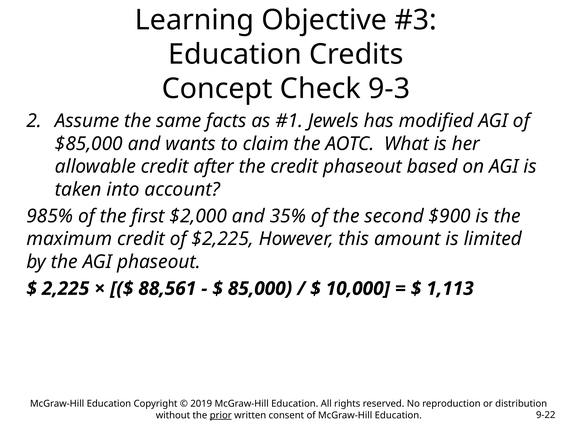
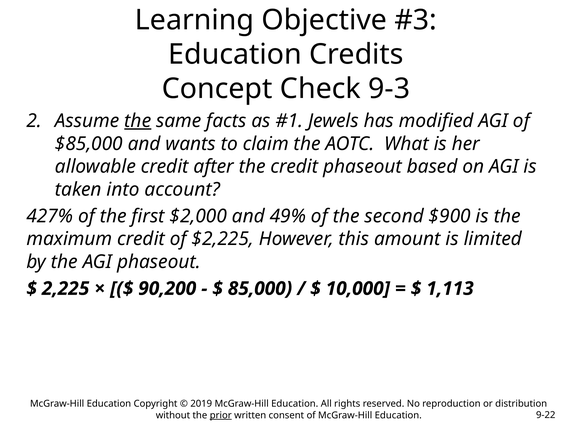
the underline: none -> present (138, 121)
985%: 985% -> 427% (50, 216)
35%: 35% -> 49% (288, 216)
88,561: 88,561 -> 90,200 (167, 289)
